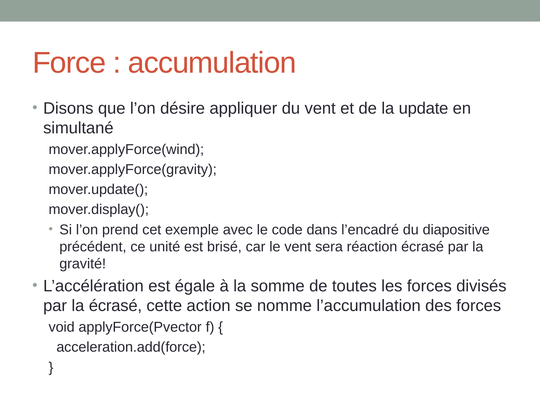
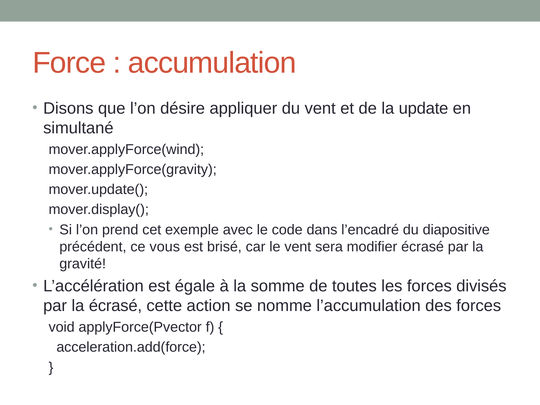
unité: unité -> vous (165, 247)
réaction: réaction -> modifier (372, 247)
